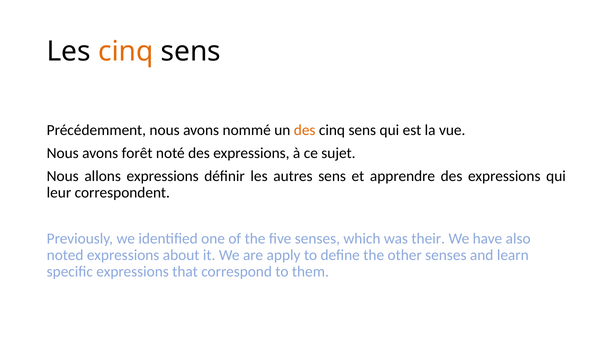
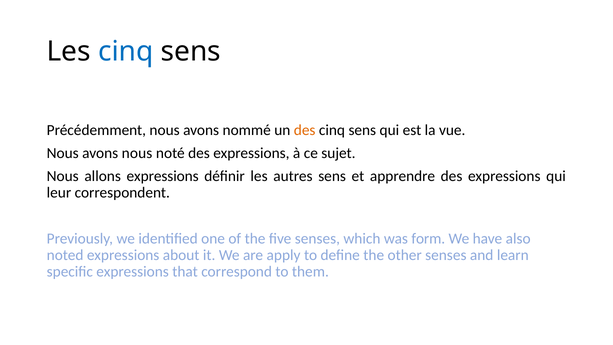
cinq colour: orange -> blue (126, 51)
avons forêt: forêt -> nous (137, 153)
their: their -> form (428, 238)
